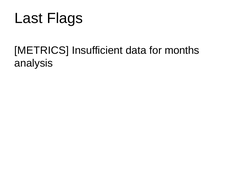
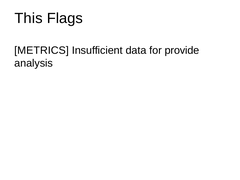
Last: Last -> This (29, 18)
months: months -> provide (182, 50)
